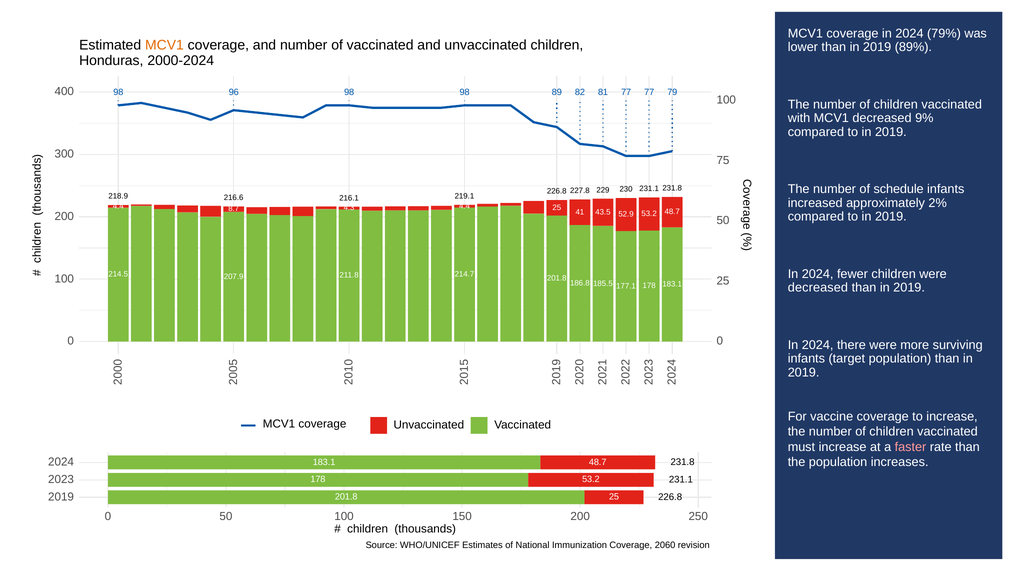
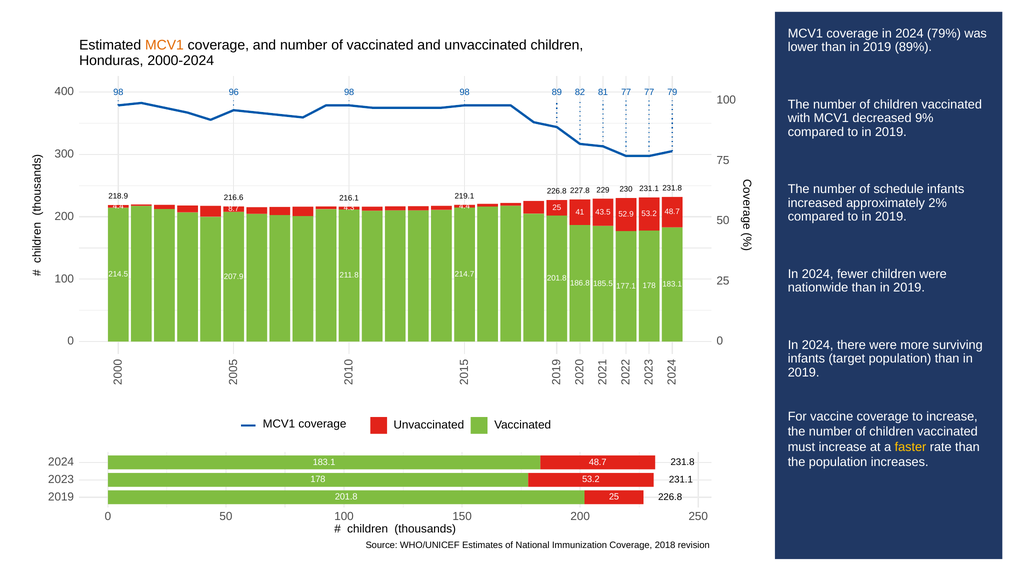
decreased: decreased -> nationwide (818, 288)
faster colour: pink -> yellow (910, 447)
2060: 2060 -> 2018 (665, 545)
